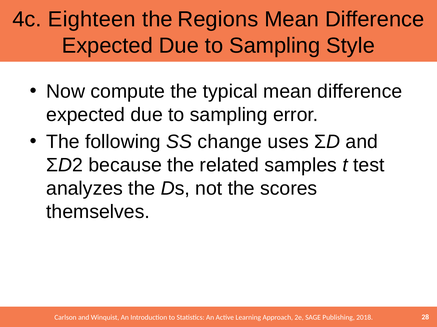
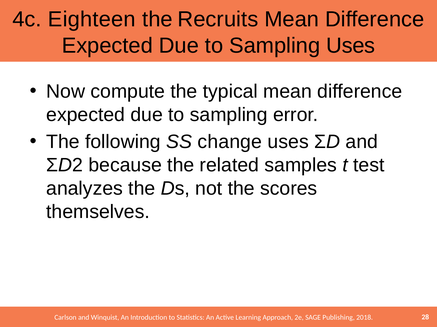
Regions: Regions -> Recruits (218, 19)
Sampling Style: Style -> Uses (351, 46)
